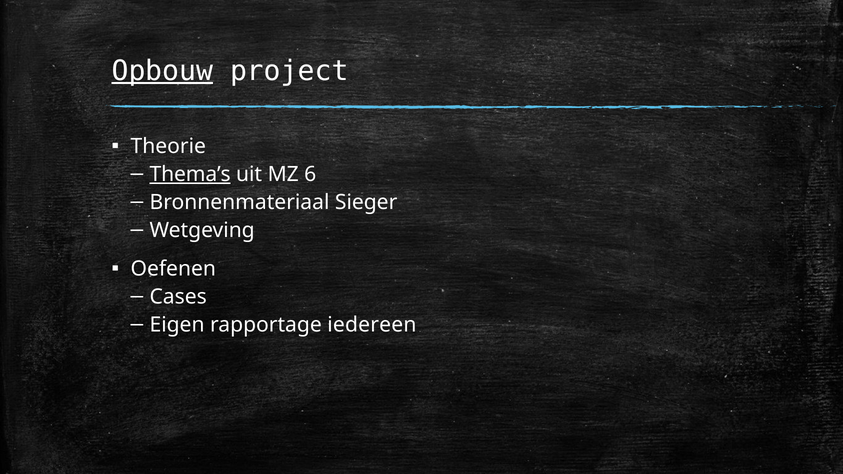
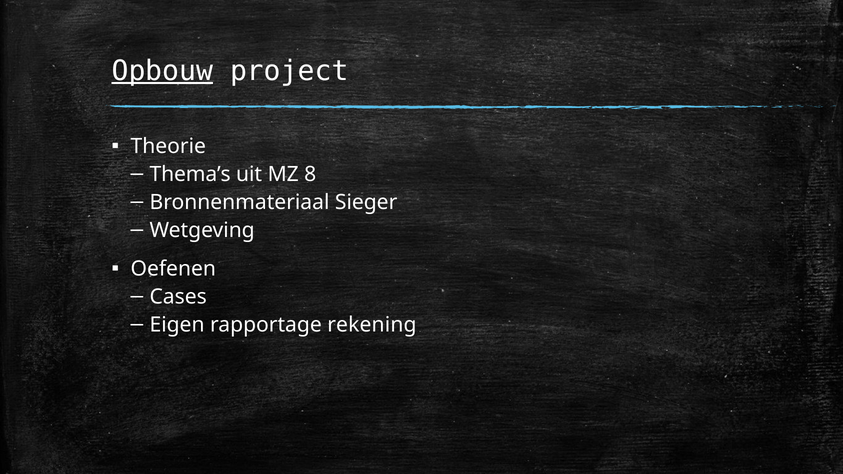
Thema’s underline: present -> none (190, 174)
6: 6 -> 8 (310, 174)
iedereen: iedereen -> rekening (372, 325)
